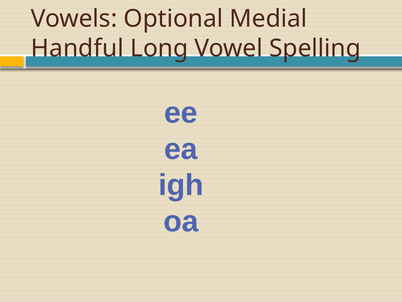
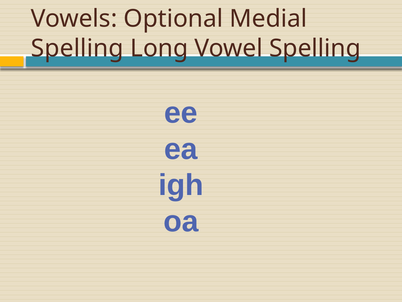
Handful: Handful -> Spelling (77, 48)
